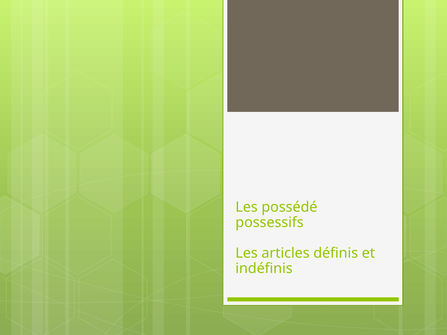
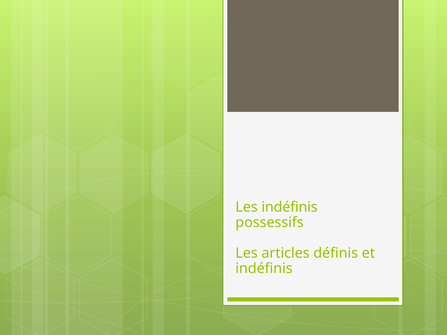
Les possédé: possédé -> indéfinis (290, 207)
